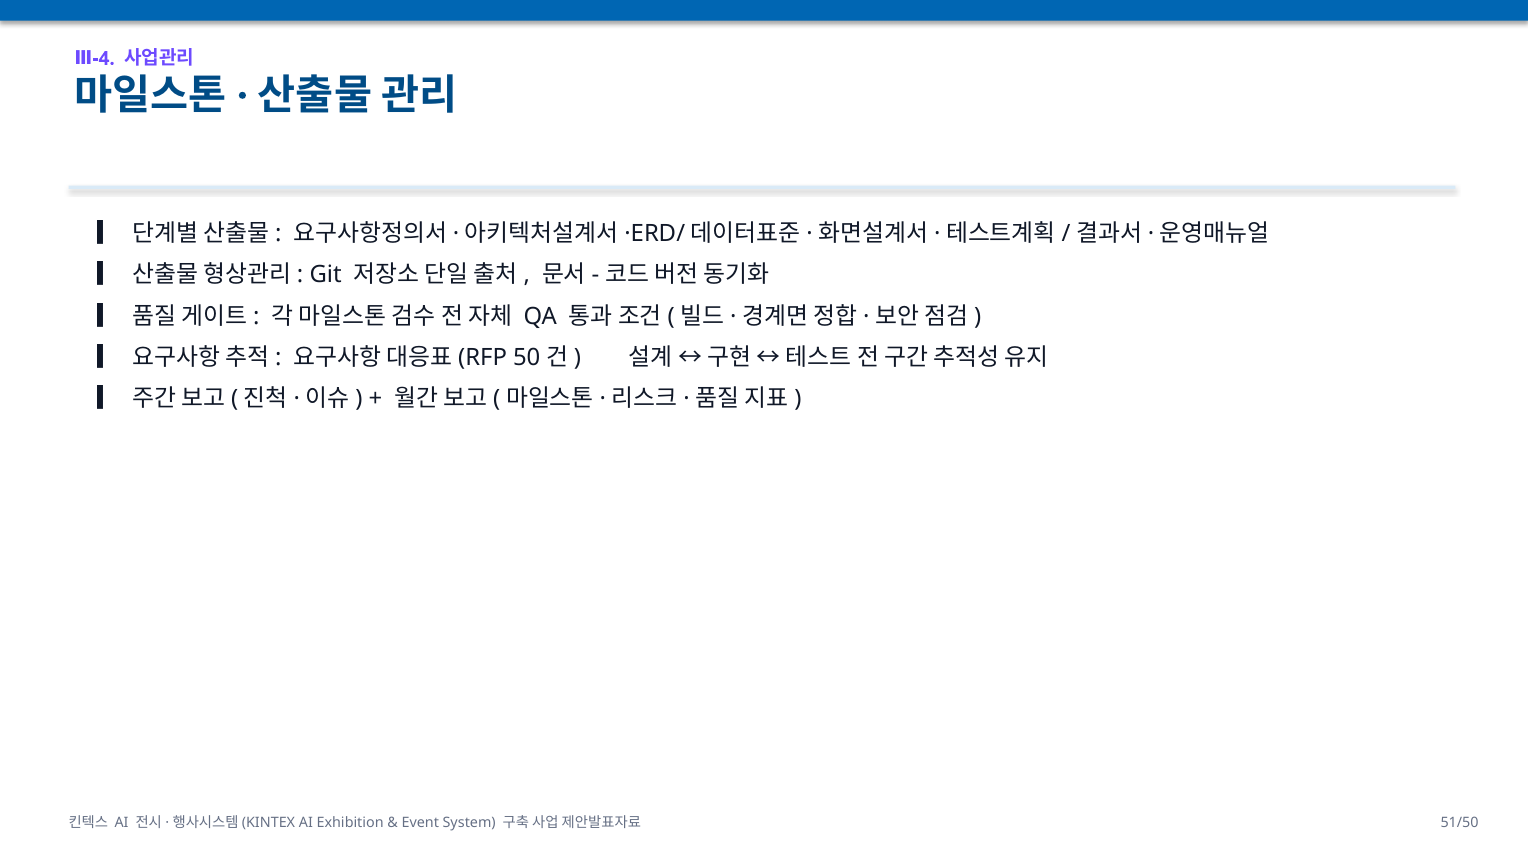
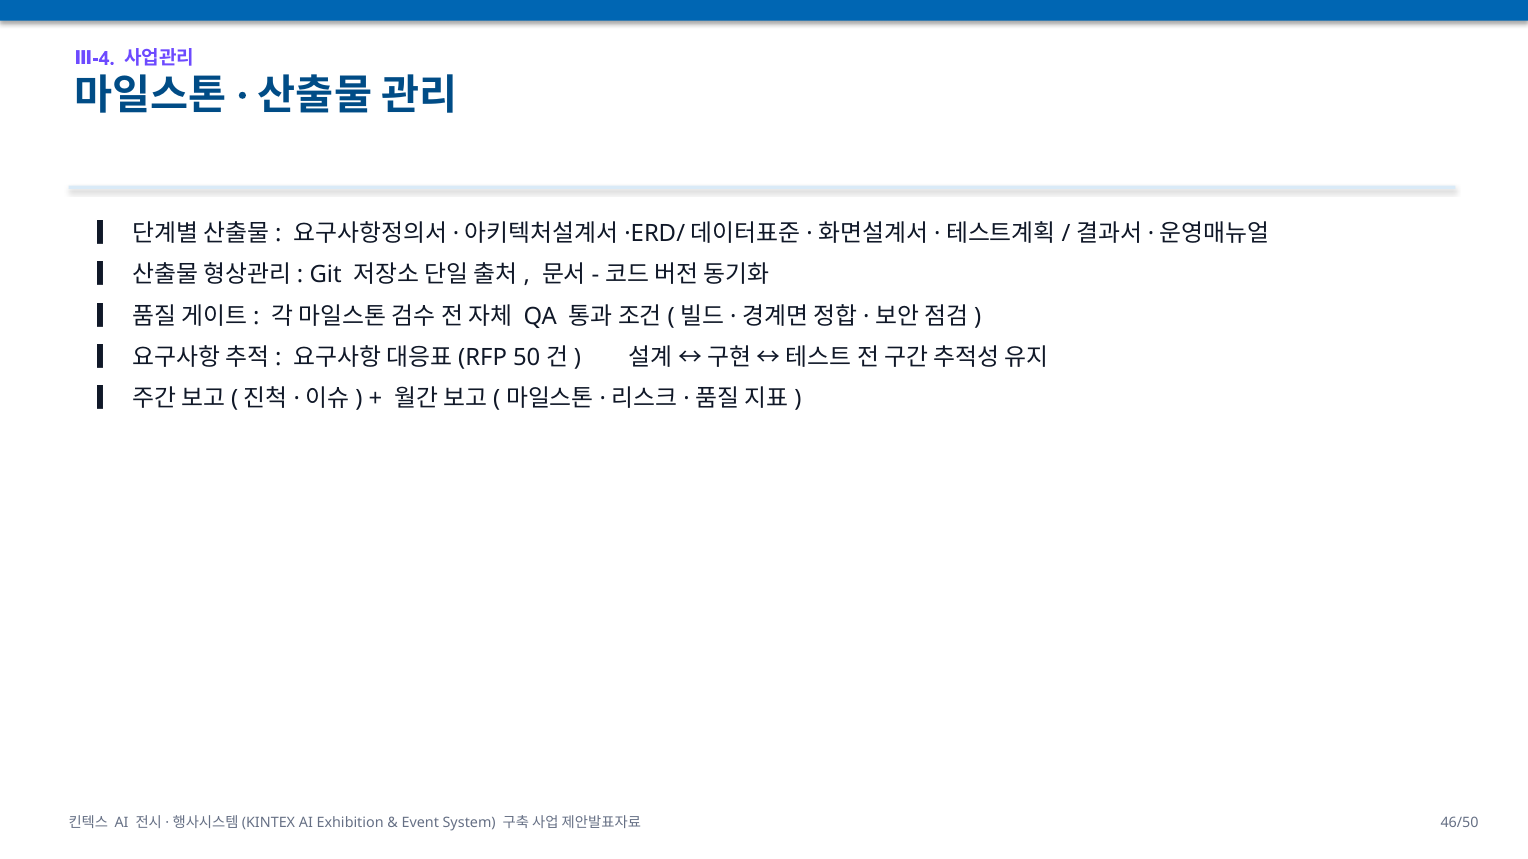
51/50: 51/50 -> 46/50 (1460, 823)
